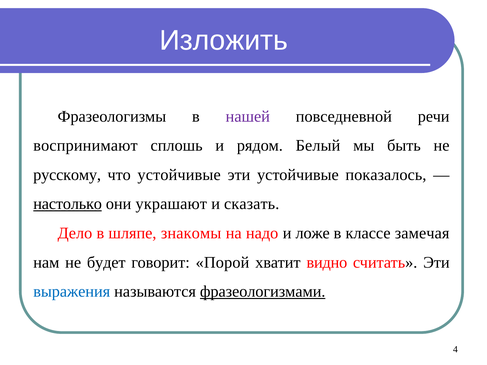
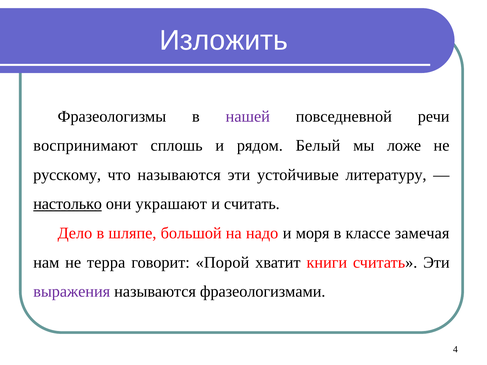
быть: быть -> ложе (404, 146)
что устойчивые: устойчивые -> называются (179, 175)
показалось: показалось -> литературу (386, 175)
и сказать: сказать -> считать (252, 204)
знакомы: знакомы -> большой (191, 233)
ложе: ложе -> моря (313, 233)
будет: будет -> терра (106, 262)
видно: видно -> книги (327, 262)
выражения colour: blue -> purple (72, 292)
фразеологизмами underline: present -> none (263, 292)
